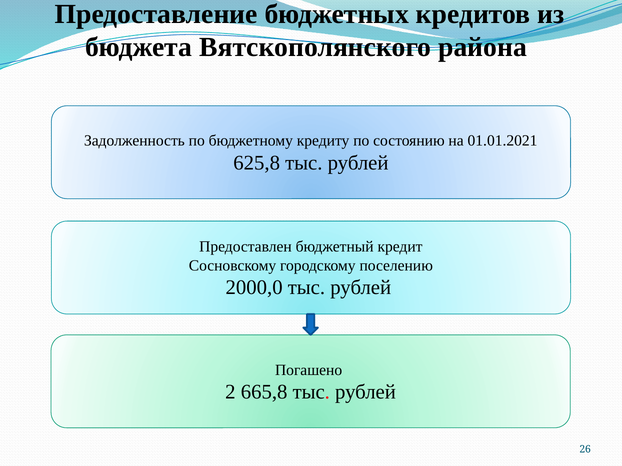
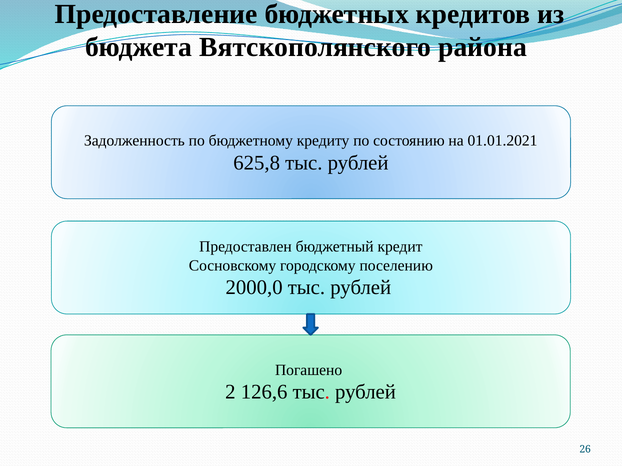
665,8: 665,8 -> 126,6 (264, 393)
